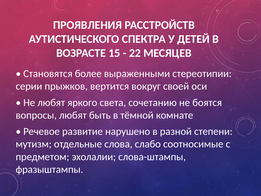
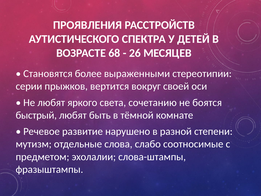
15: 15 -> 68 (114, 53)
22: 22 -> 26 (135, 53)
вопросы: вопросы -> быстрый (36, 115)
